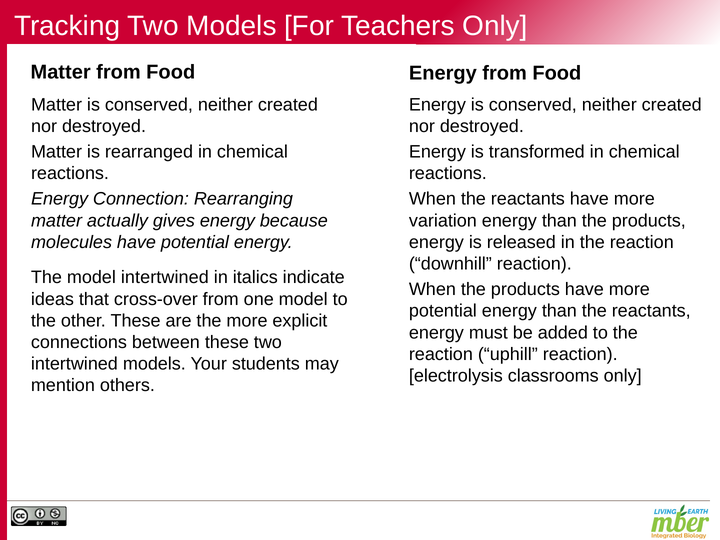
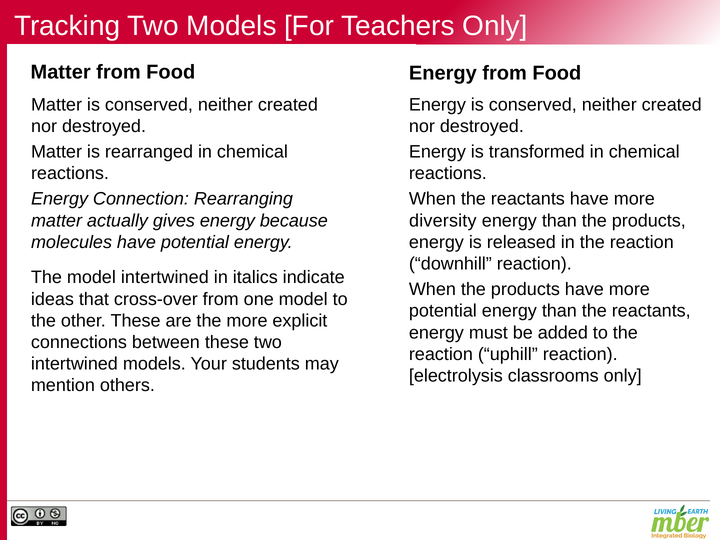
variation: variation -> diversity (443, 221)
